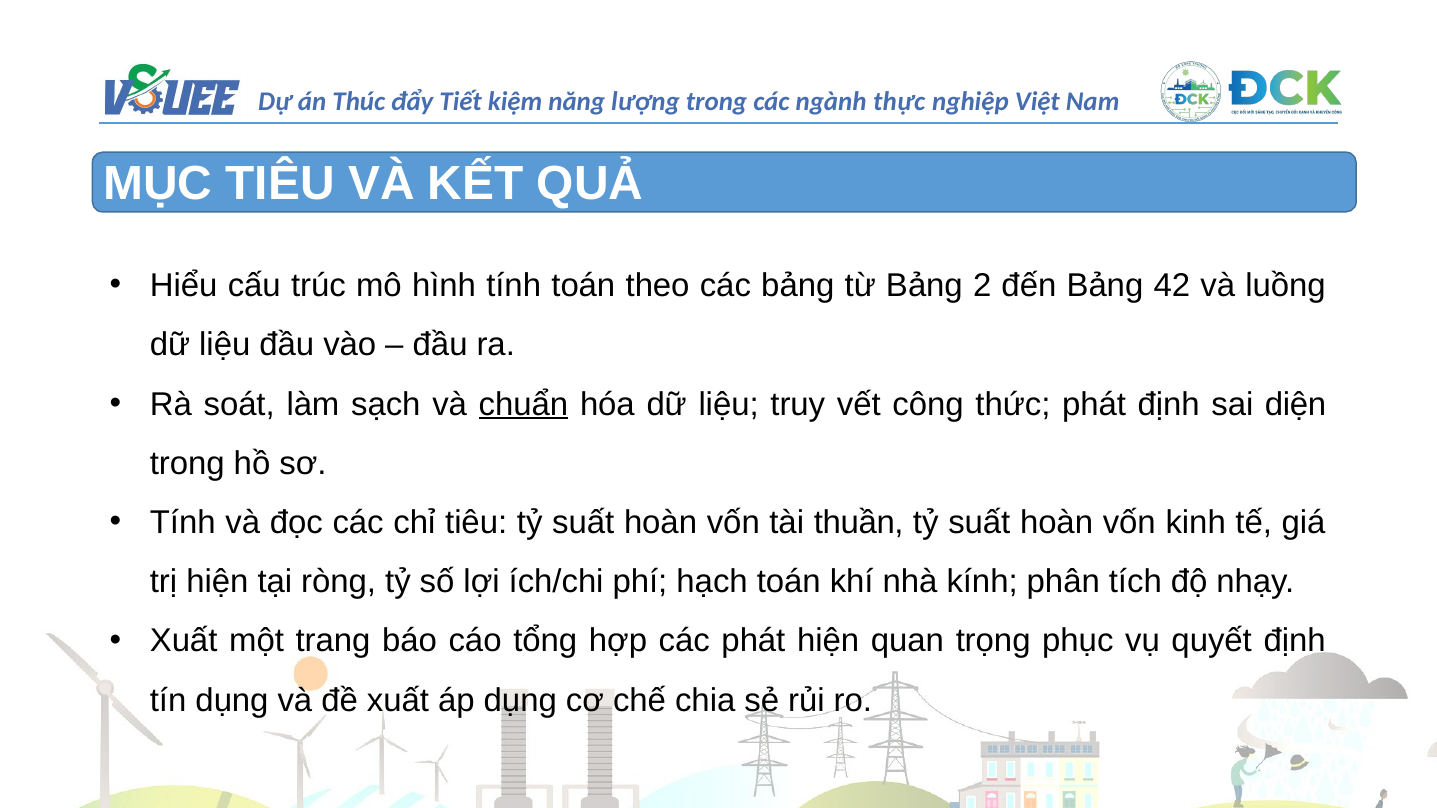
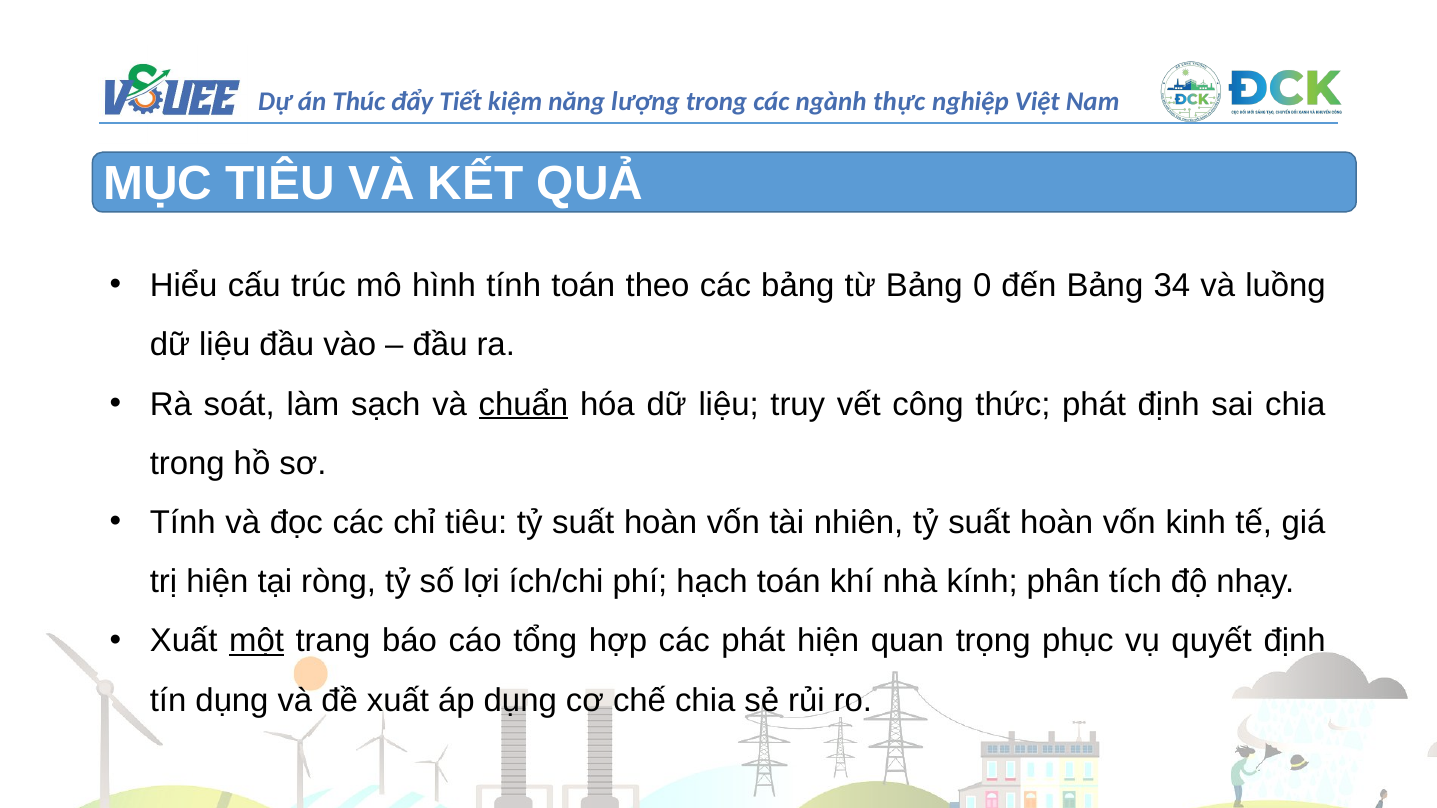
2: 2 -> 0 (982, 286)
42: 42 -> 34 (1172, 286)
sai diện: diện -> chia (1295, 404)
thuần: thuần -> nhiên (859, 523)
một underline: none -> present (257, 641)
